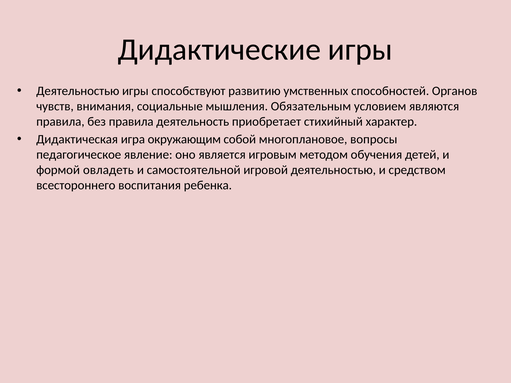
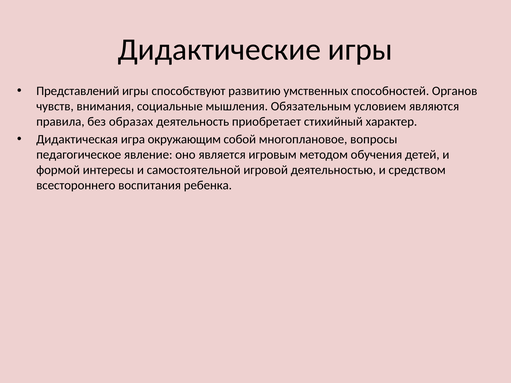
Деятельностью: Деятельностью -> Представлений (78, 91)
без правила: правила -> образах (131, 122)
овладеть: овладеть -> интересы (109, 170)
